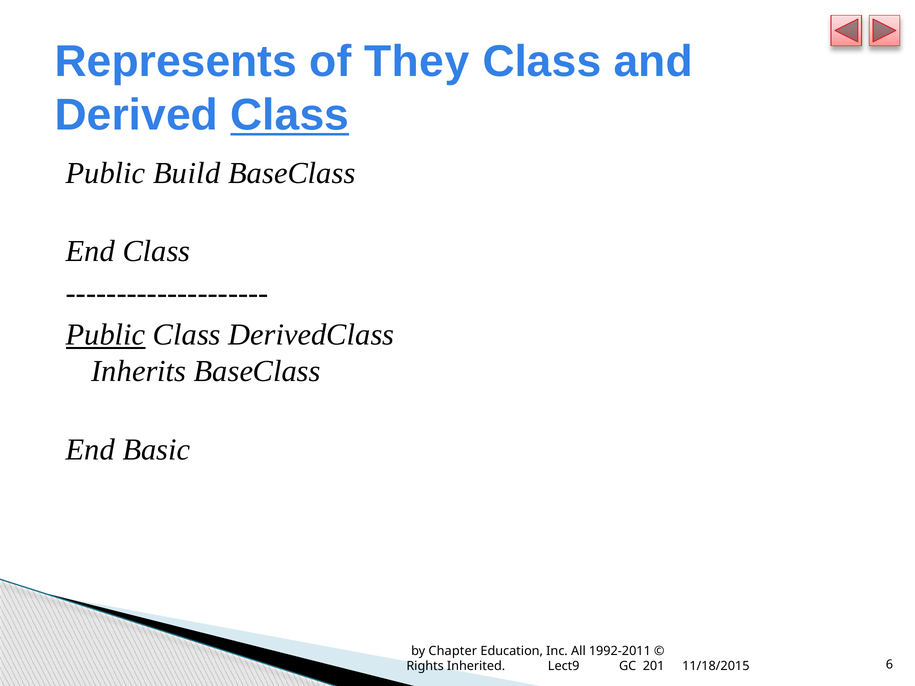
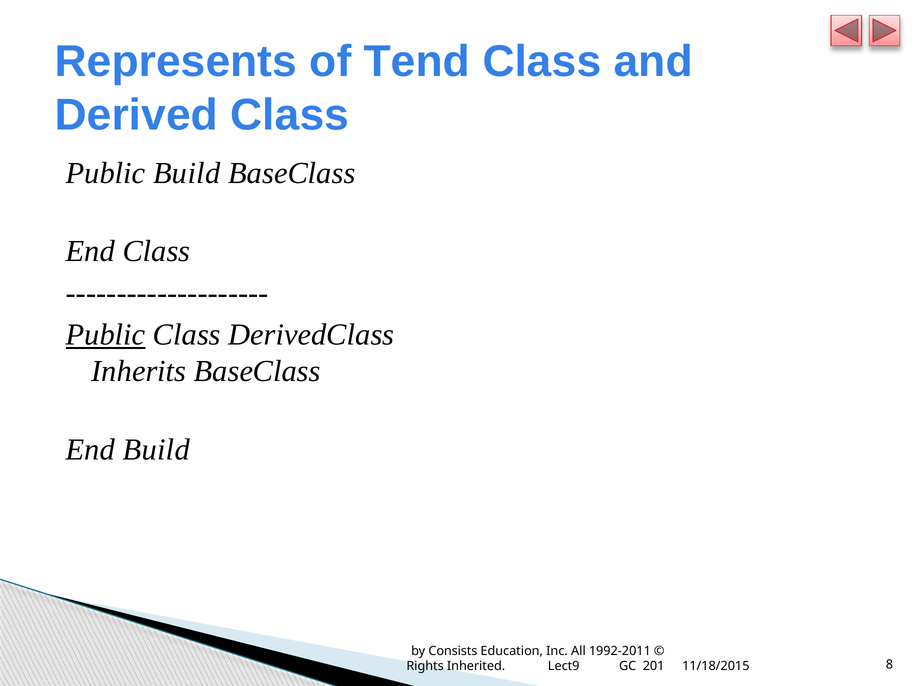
They: They -> Tend (417, 62)
Class underline: present -> none (290, 115)
End Basic: Basic -> Build (156, 450)
Chapter: Chapter -> Consists (453, 651)
6: 6 -> 8 (889, 665)
